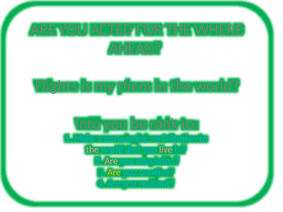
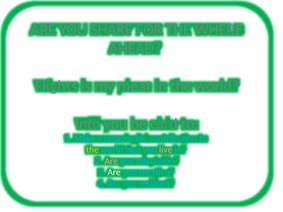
ACTED: ACTED -> SHARE (112, 30)
them: them -> meat (134, 86)
rank: rank -> card (164, 124)
persuading: persuading -> responsible (126, 138)
the colour: pink -> yellow (92, 150)
diet: diet -> idea (133, 150)
Are colour: yellow -> white (114, 172)
